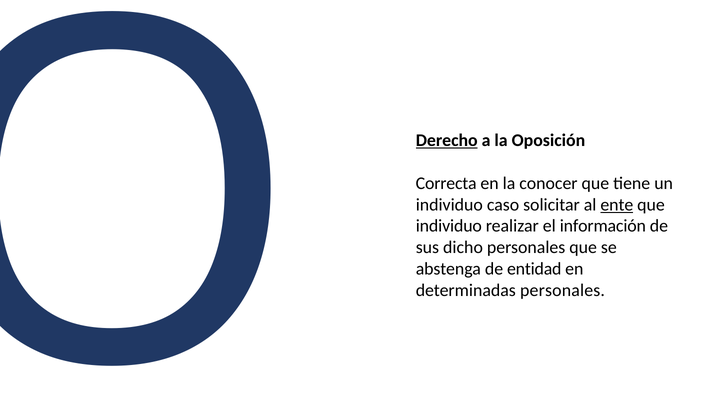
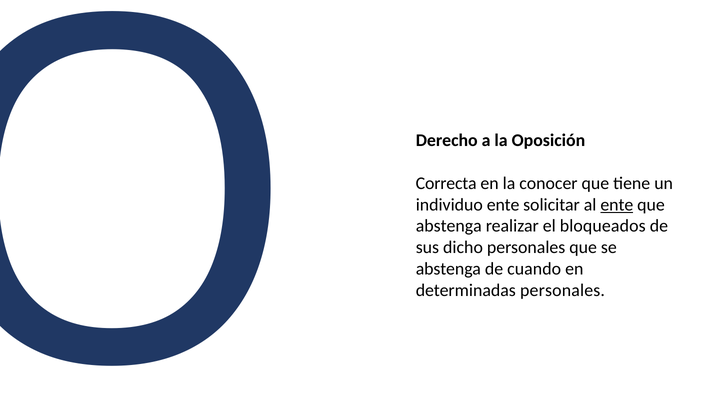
Derecho underline: present -> none (447, 141)
individuo caso: caso -> ente (503, 205)
individuo: individuo -> abstenga (449, 226)
información: información -> bloqueados (603, 226)
entidad: entidad -> cuando (534, 269)
